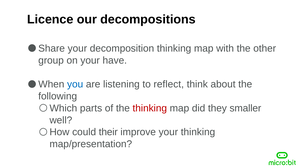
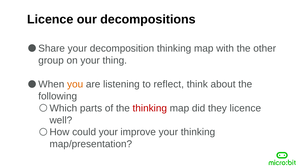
have: have -> thing (115, 60)
you colour: blue -> orange (75, 84)
they smaller: smaller -> licence (245, 108)
could their: their -> your (108, 132)
